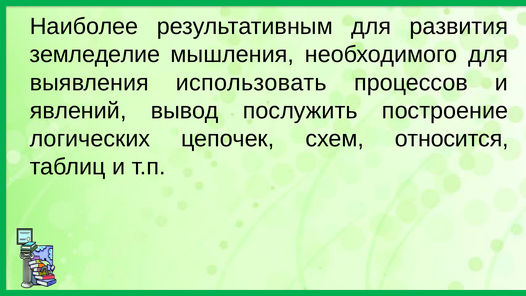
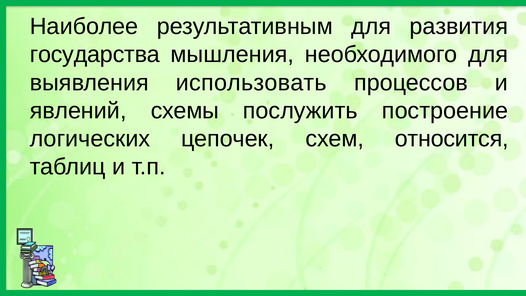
земледелие: земледелие -> государства (95, 55)
вывод: вывод -> схемы (185, 111)
